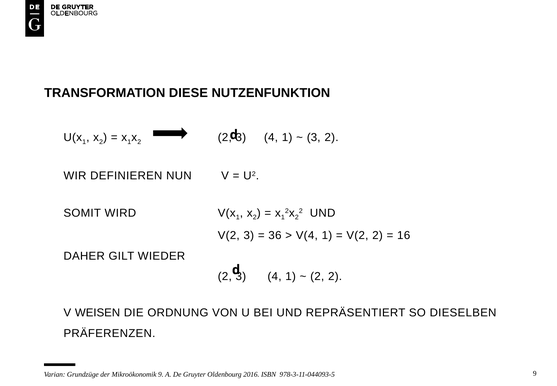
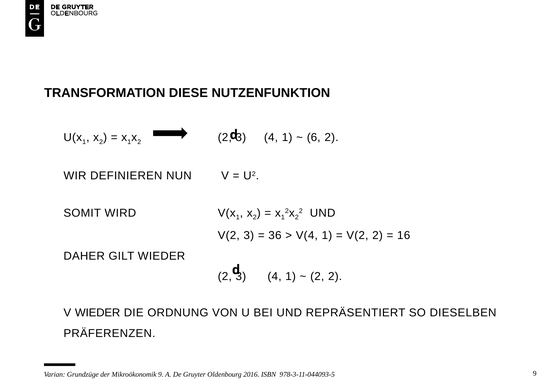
3: 3 -> 6 (314, 137)
V WEISEN: WEISEN -> WIEDER (98, 312)
